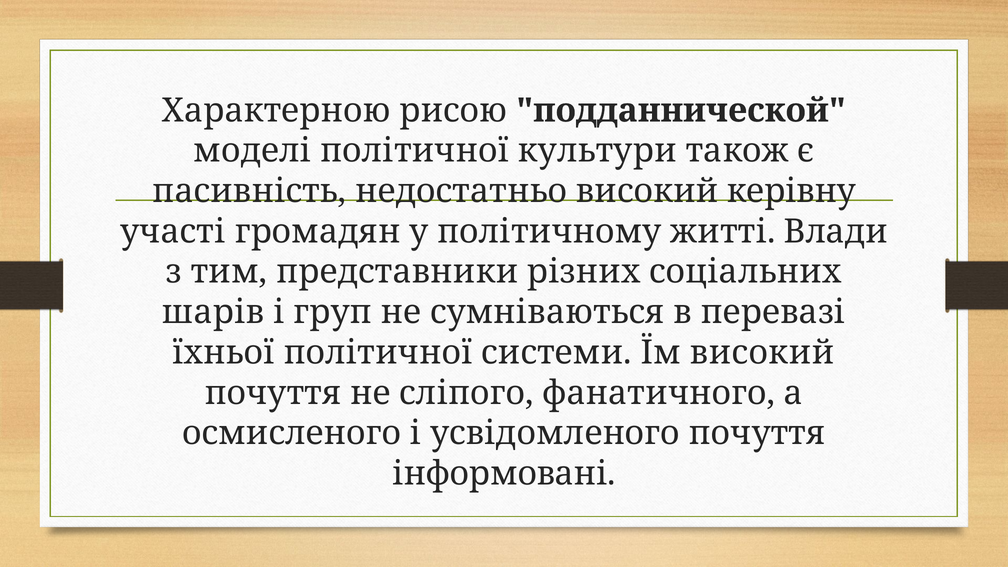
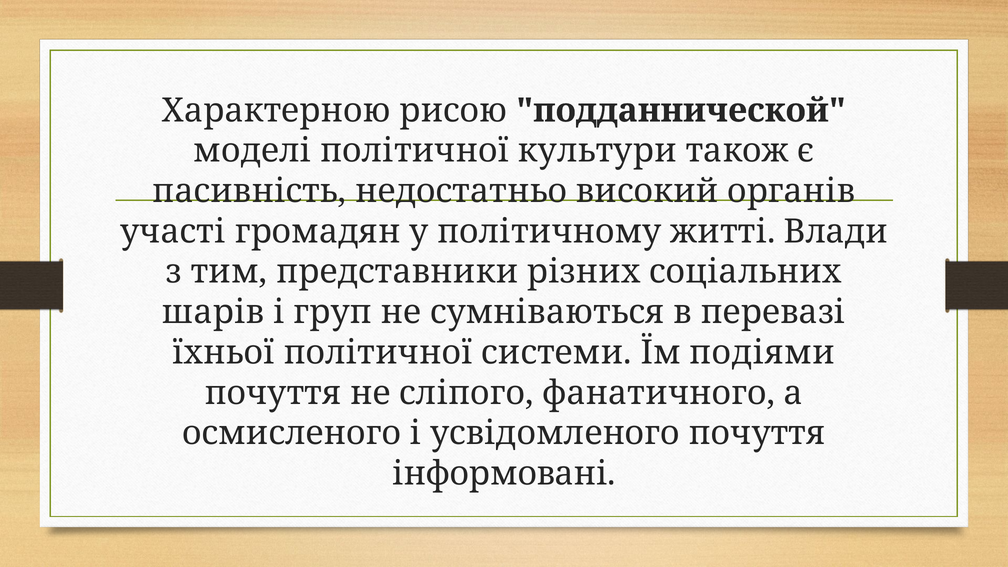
керівну: керівну -> органів (791, 191)
Їм високий: високий -> подіями (762, 353)
